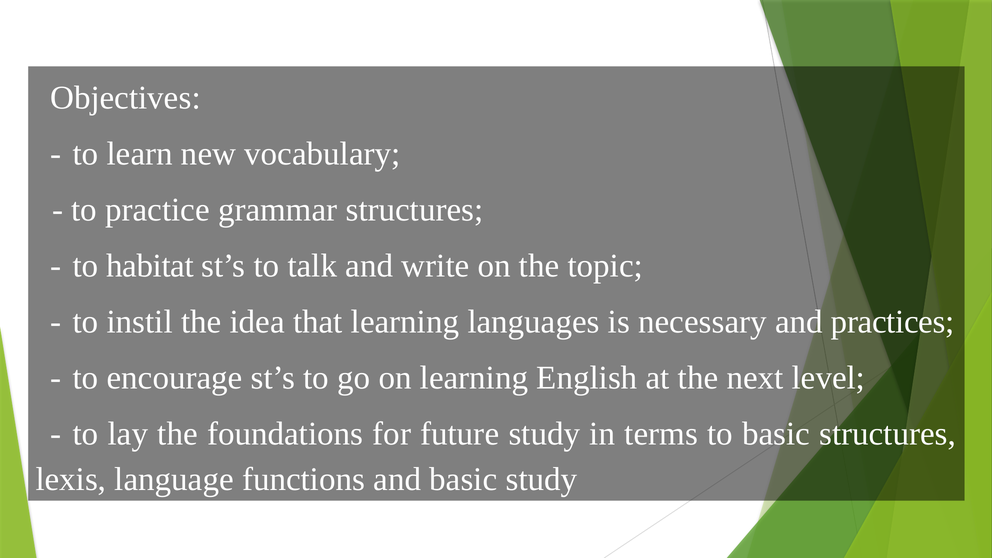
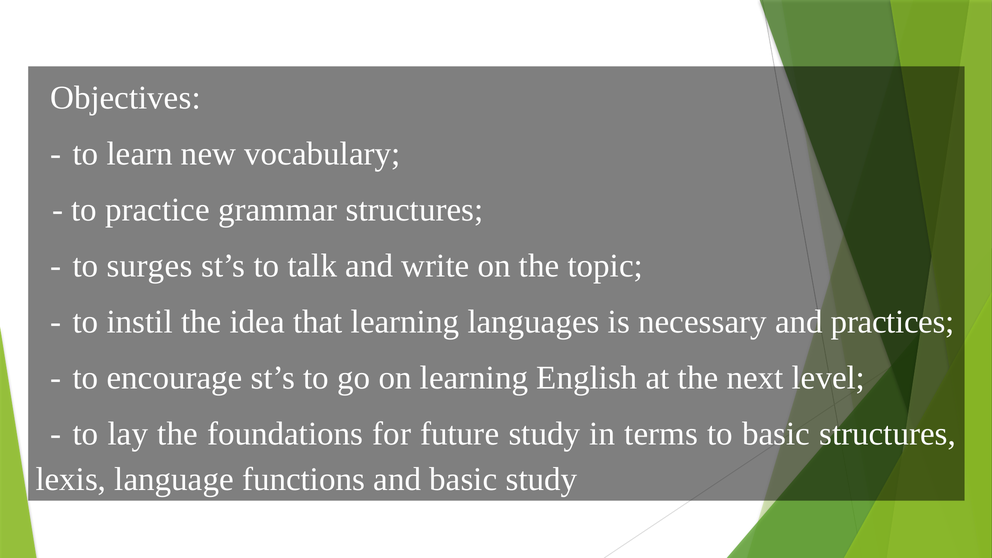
habitat: habitat -> surges (150, 266)
